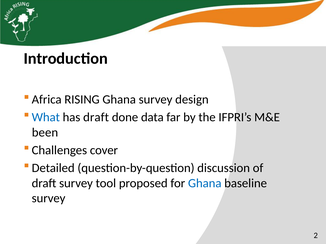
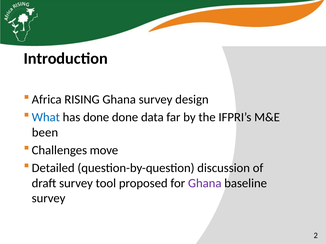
has draft: draft -> done (96, 118)
cover: cover -> move (104, 150)
Ghana colour: blue -> purple (205, 183)
